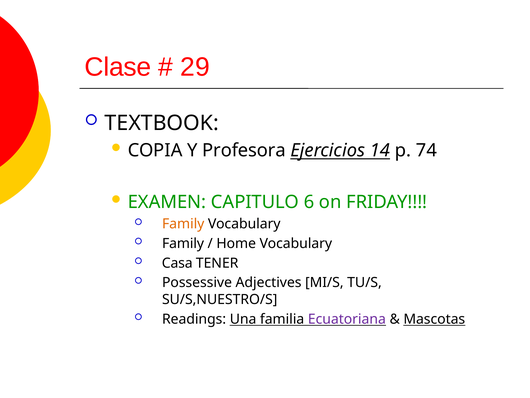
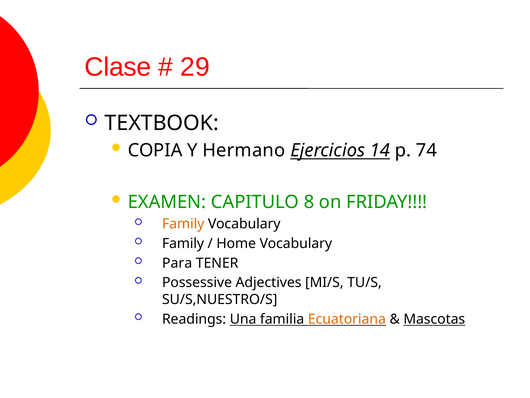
Profesora: Profesora -> Hermano (244, 150)
6: 6 -> 8 (309, 202)
Casa: Casa -> Para (177, 263)
Ecuatoriana colour: purple -> orange (347, 319)
